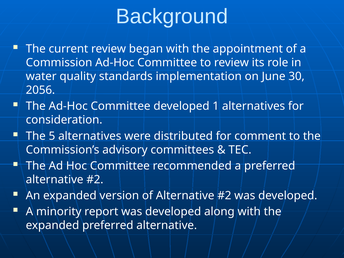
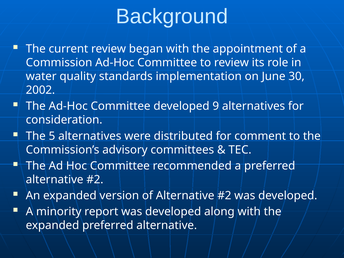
2056: 2056 -> 2002 (40, 90)
1: 1 -> 9 (216, 106)
